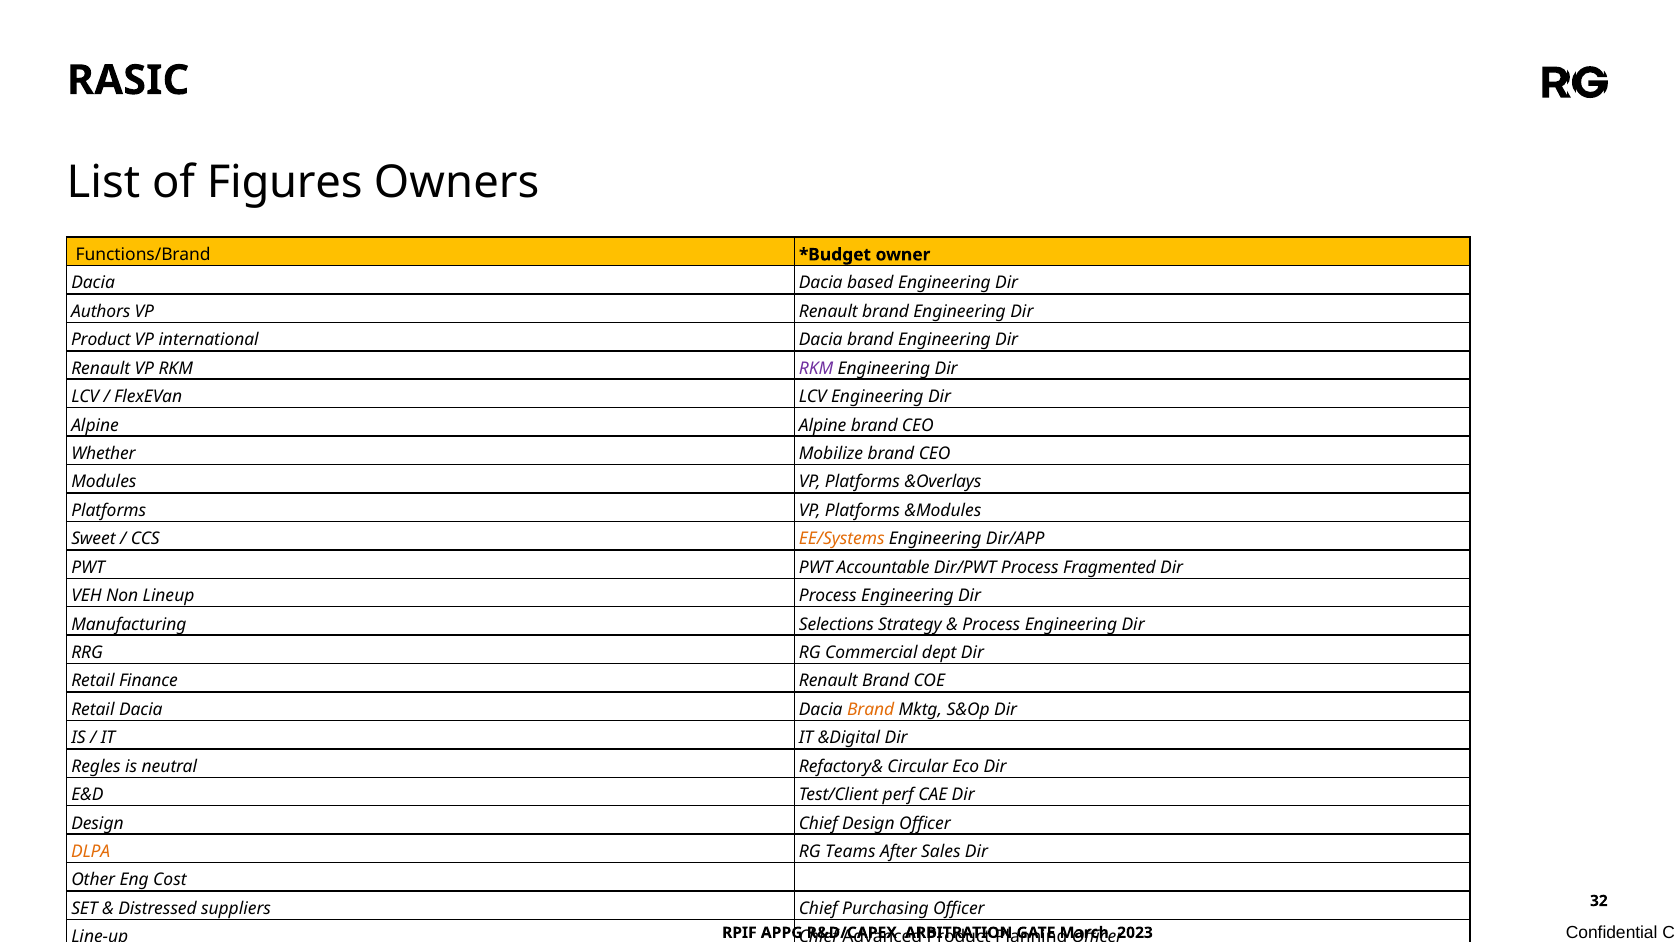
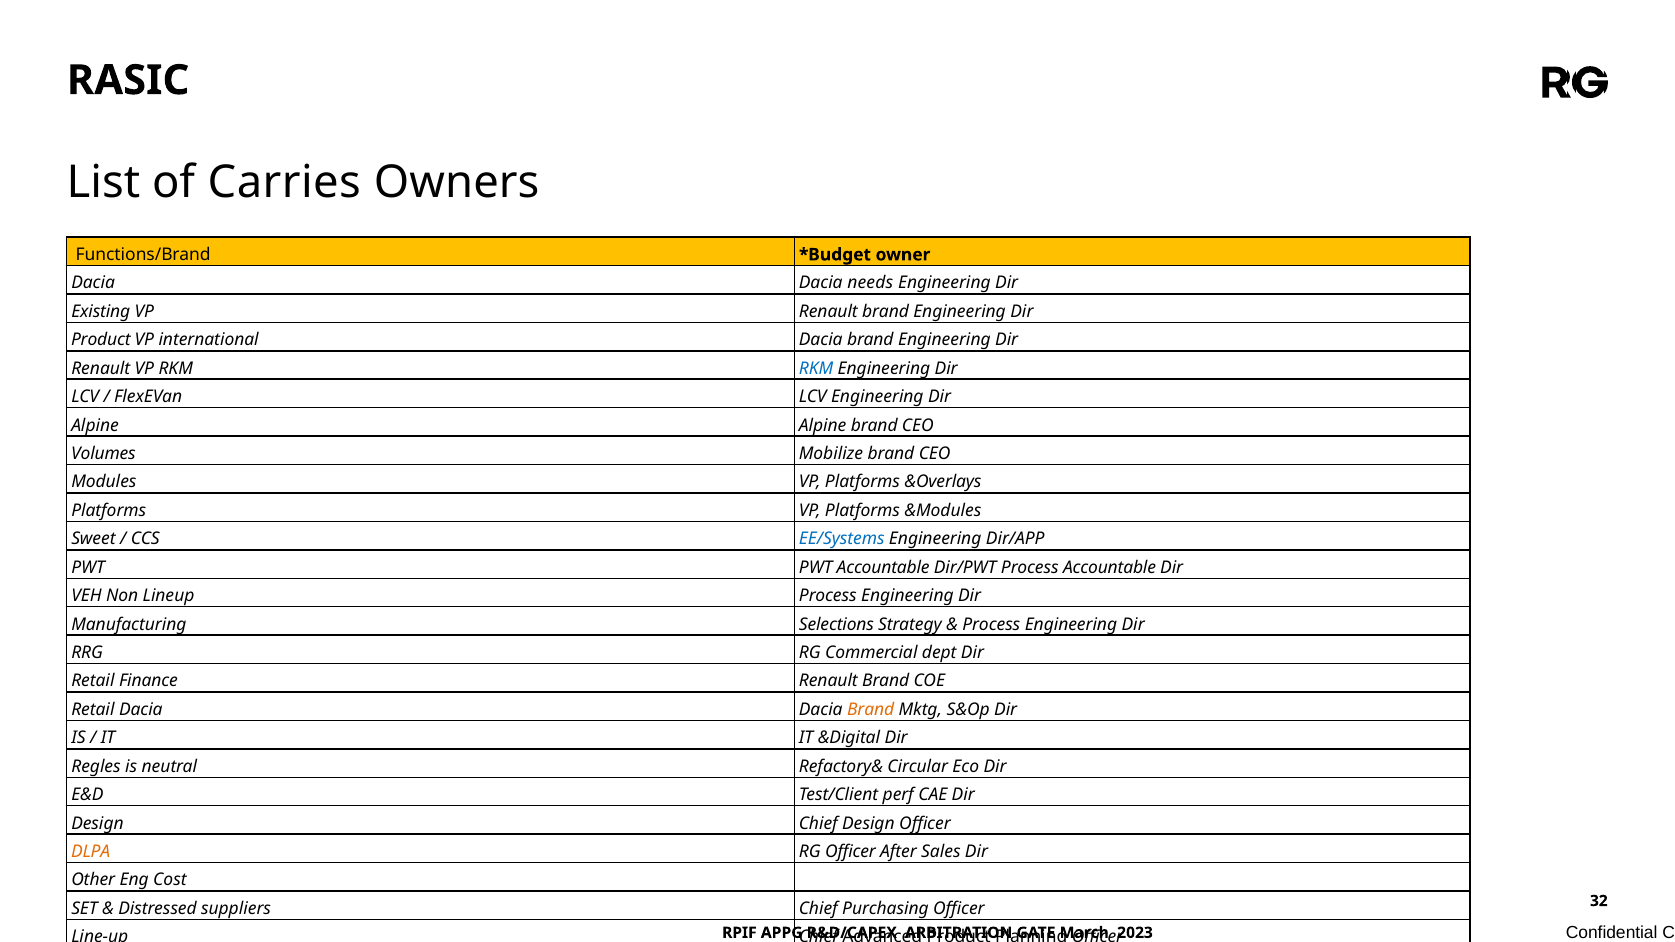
Figures: Figures -> Carries (284, 182)
based: based -> needs (870, 283)
Authors: Authors -> Existing (101, 312)
RKM colour: purple -> blue (816, 368)
Whether: Whether -> Volumes (104, 454)
EE/Systems colour: orange -> blue (842, 539)
Process Fragmented: Fragmented -> Accountable (1110, 568)
RG Teams: Teams -> Officer (850, 852)
